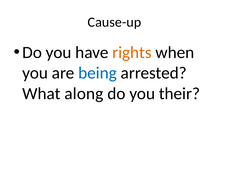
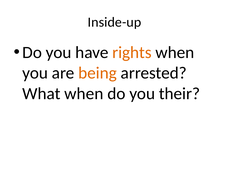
Cause-up: Cause-up -> Inside-up (114, 22)
being colour: blue -> orange (98, 73)
What along: along -> when (84, 94)
